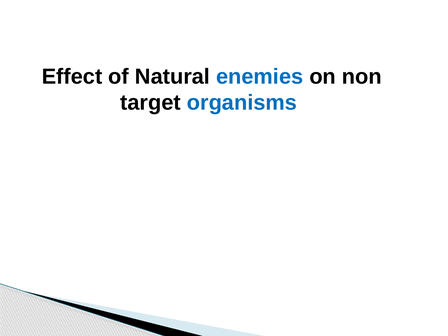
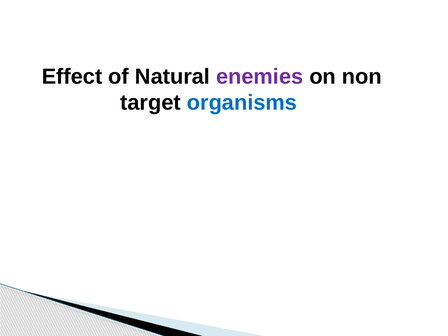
enemies colour: blue -> purple (260, 77)
